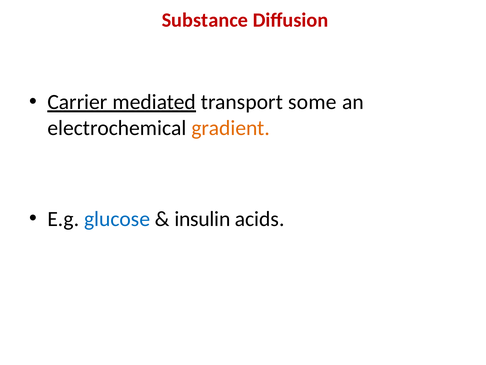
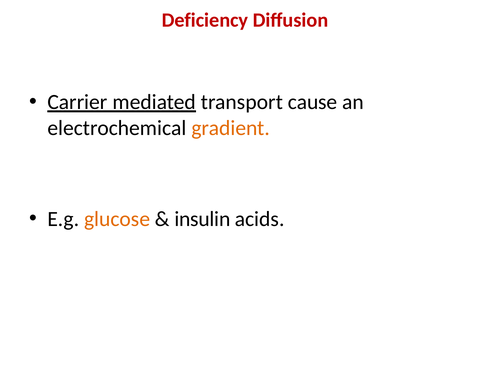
Substance: Substance -> Deficiency (205, 20)
some: some -> cause (313, 102)
glucose colour: blue -> orange (117, 219)
